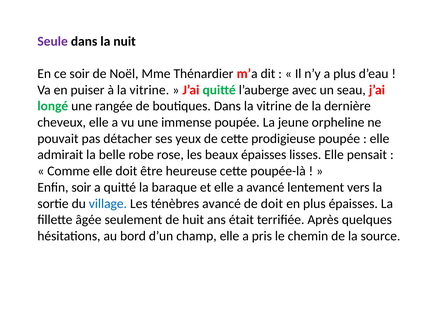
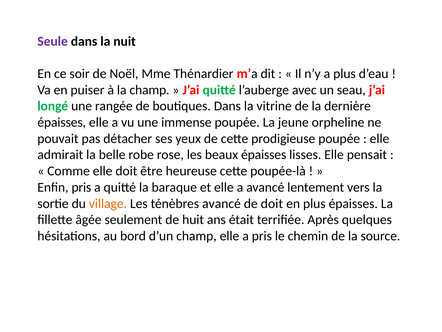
à la vitrine: vitrine -> champ (150, 90)
cheveux: cheveux -> épaisses (62, 122)
Enfin soir: soir -> pris (81, 187)
village colour: blue -> orange (108, 203)
